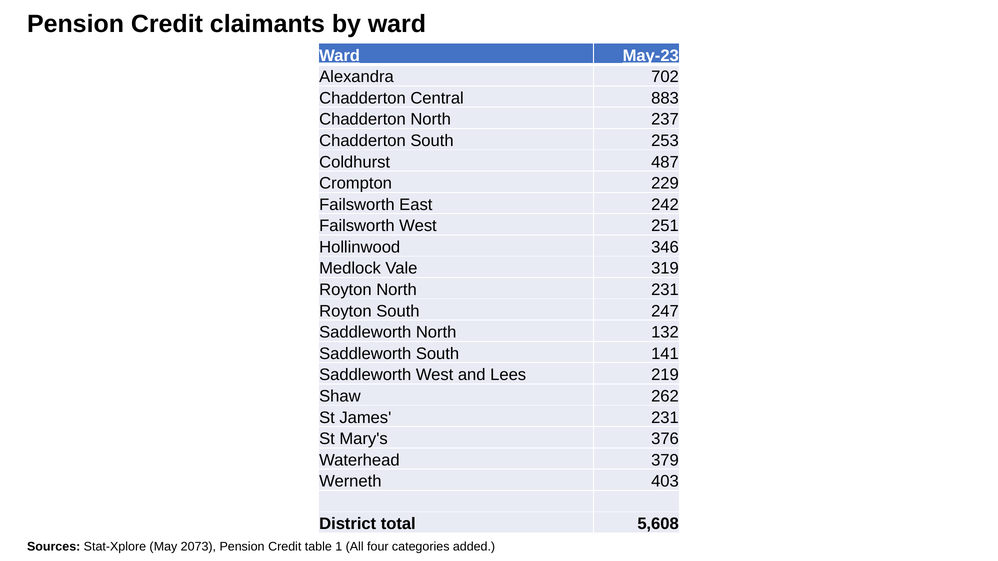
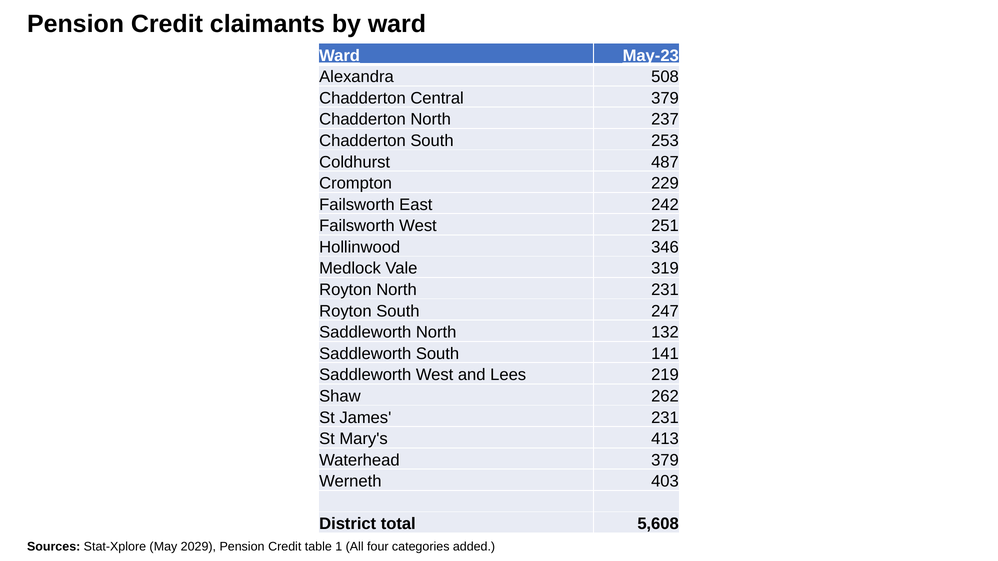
702: 702 -> 508 (665, 77)
Central 883: 883 -> 379 (665, 98)
376: 376 -> 413 (665, 439)
2073: 2073 -> 2029 (198, 547)
